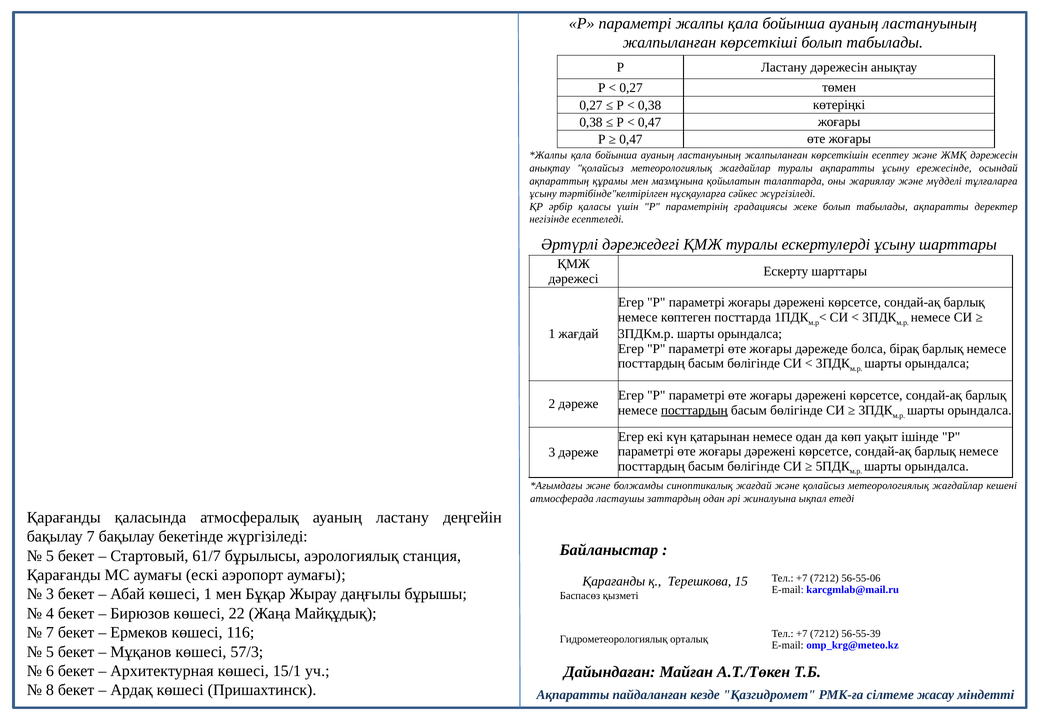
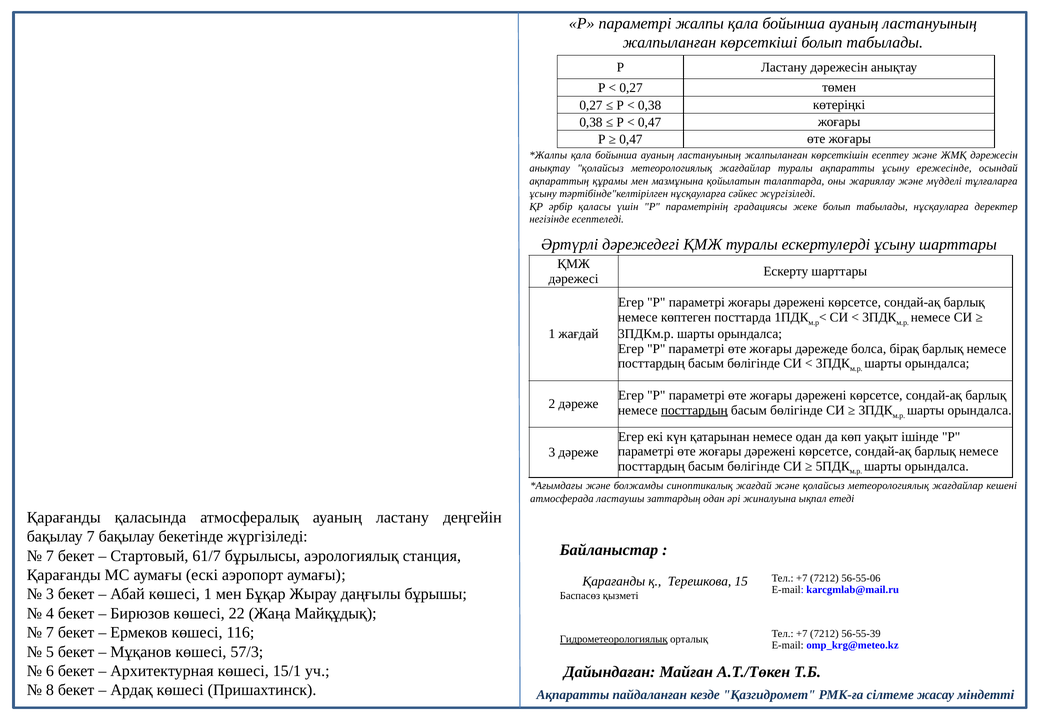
табылады ақпаратты: ақпаратты -> нұсқауларға (941, 207)
5: 5 -> 7 (50, 556)
Гидрометеорологиялық underline: none -> present (614, 639)
